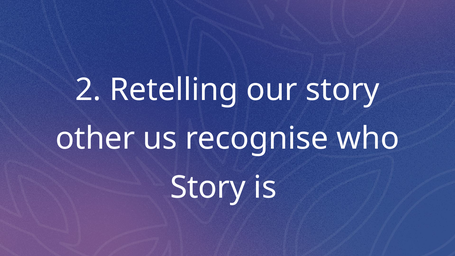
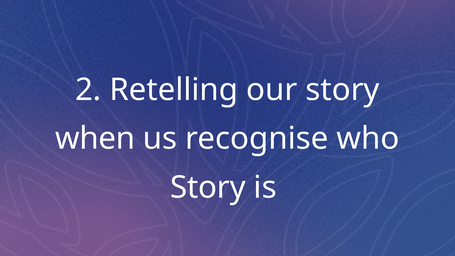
other: other -> when (95, 139)
